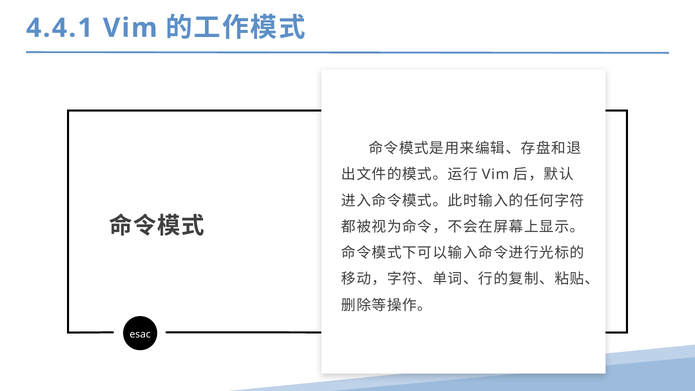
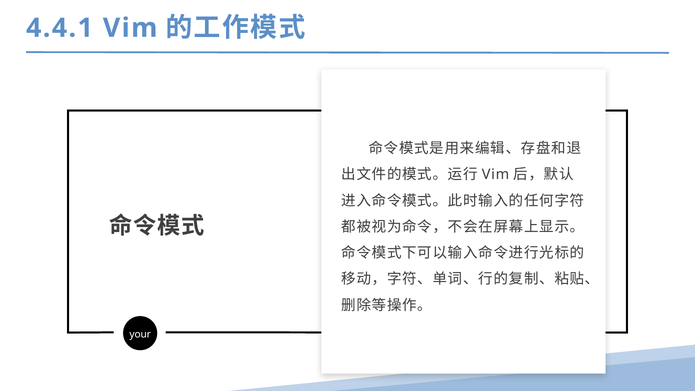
esac: esac -> your (140, 334)
